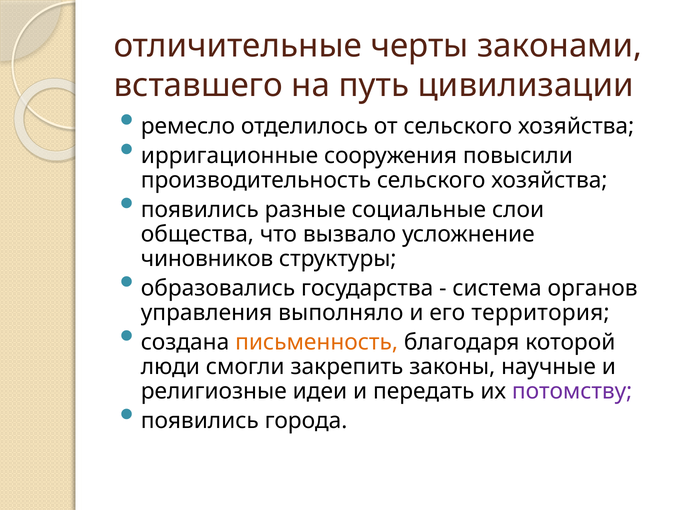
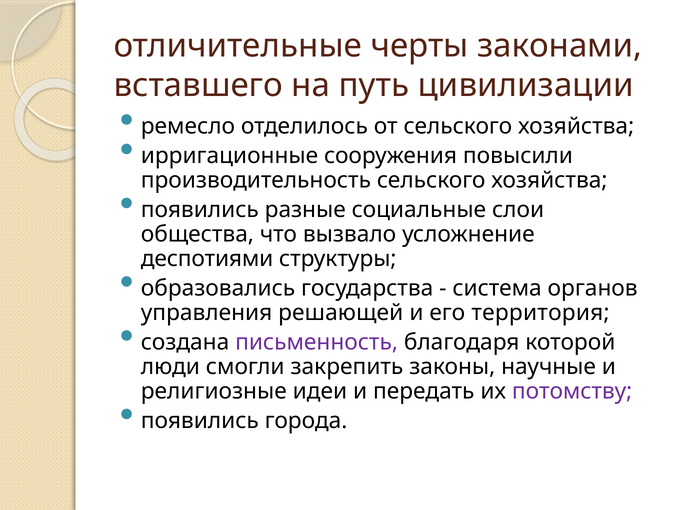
чиновников: чиновников -> деспотиями (207, 259)
выполняло: выполняло -> решающей (341, 313)
письменность colour: orange -> purple (317, 343)
